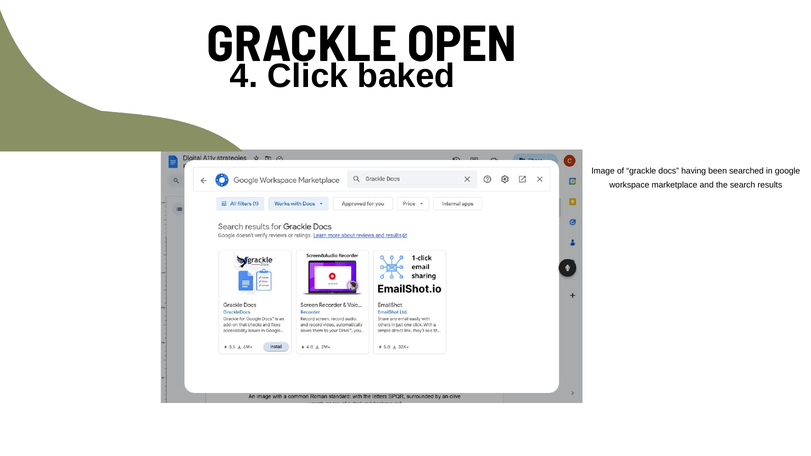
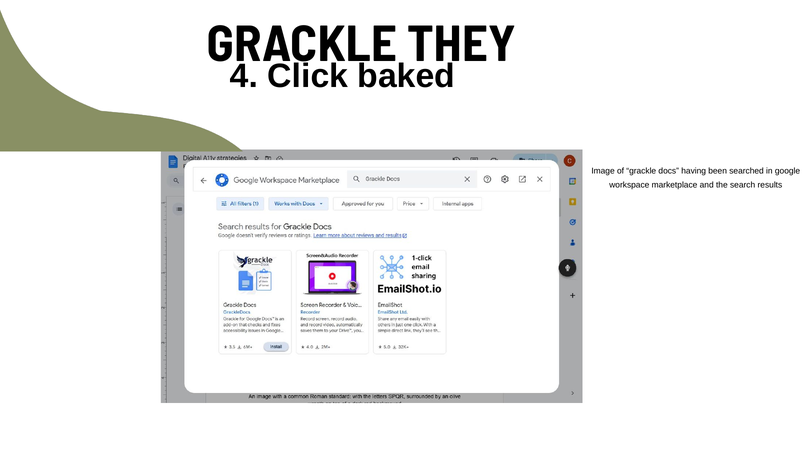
OPEN: OPEN -> THEY (462, 45)
